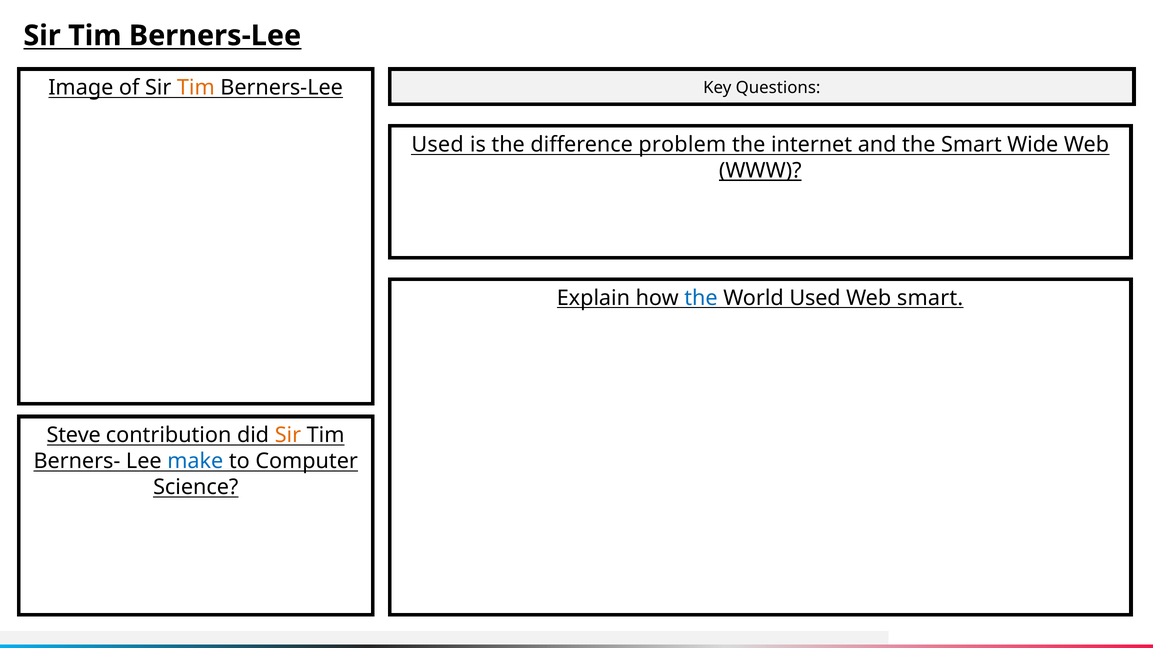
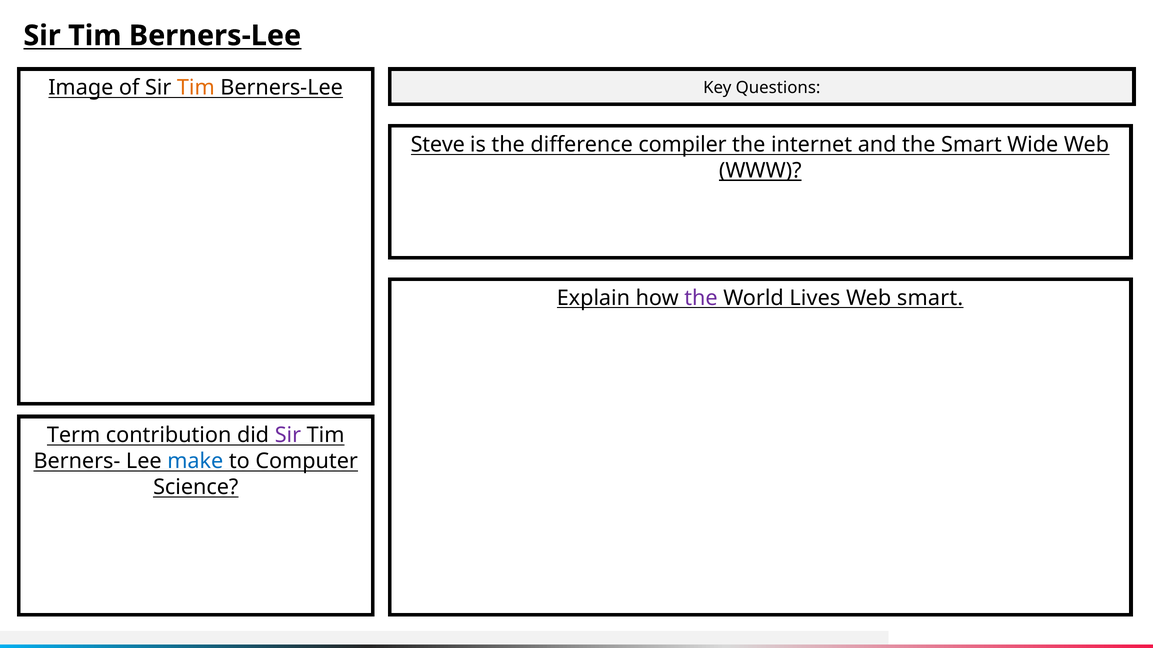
Used: Used -> Steve (438, 145)
problem: problem -> compiler (683, 145)
the colour: blue -> purple (701, 298)
World Used: Used -> Lives (815, 298)
Steve: Steve -> Term (74, 436)
Sir colour: orange -> purple (288, 436)
